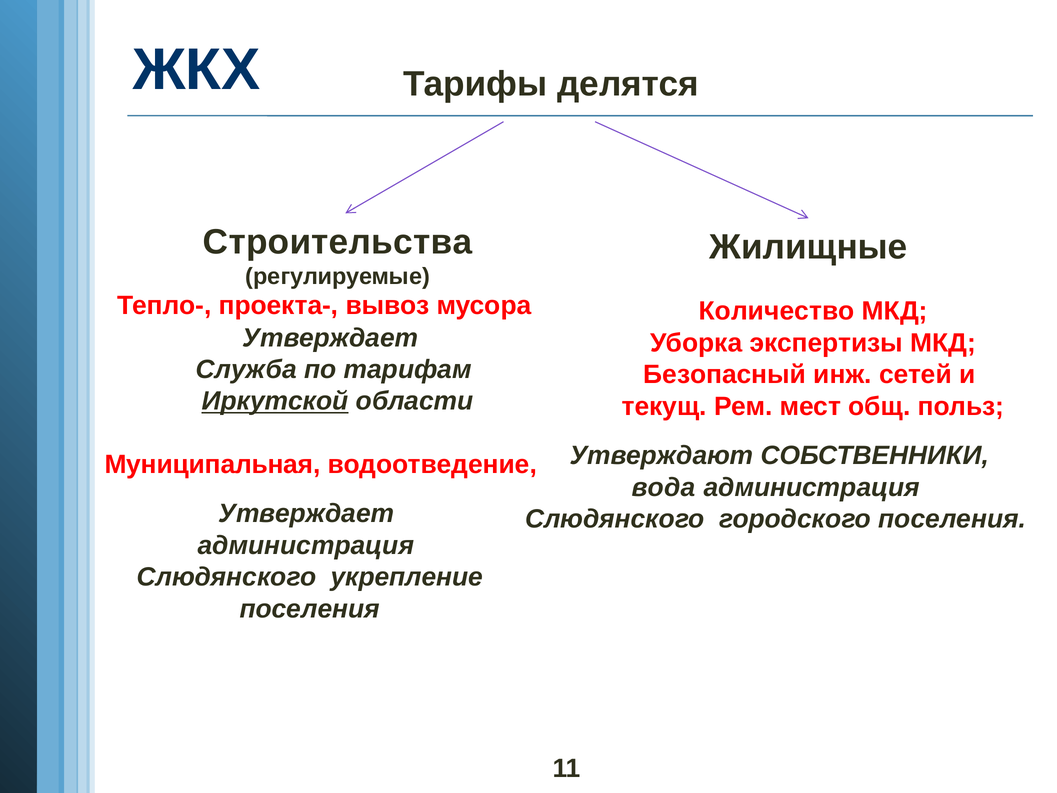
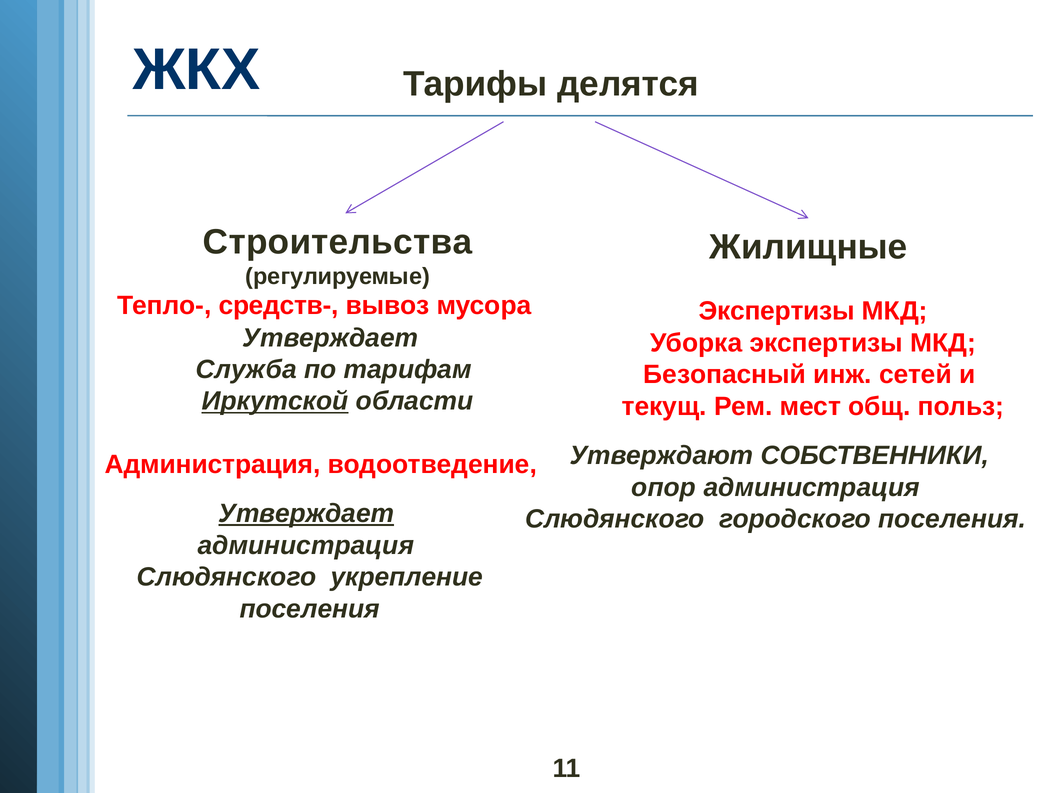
проекта-: проекта- -> средств- (279, 306)
Количество: Количество -> Экспертизы (777, 311)
Муниципальная: Муниципальная -> Администрация (212, 464)
вода: вода -> опор (664, 487)
Утверждает underline: none -> present (306, 513)
